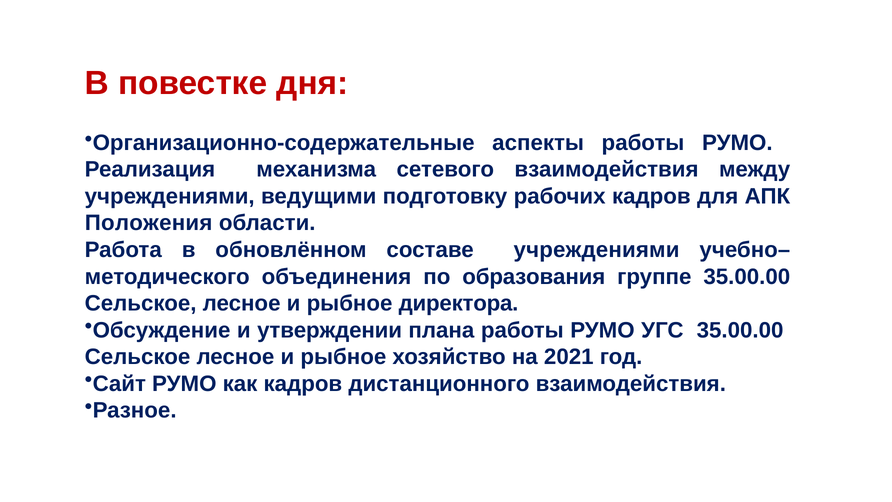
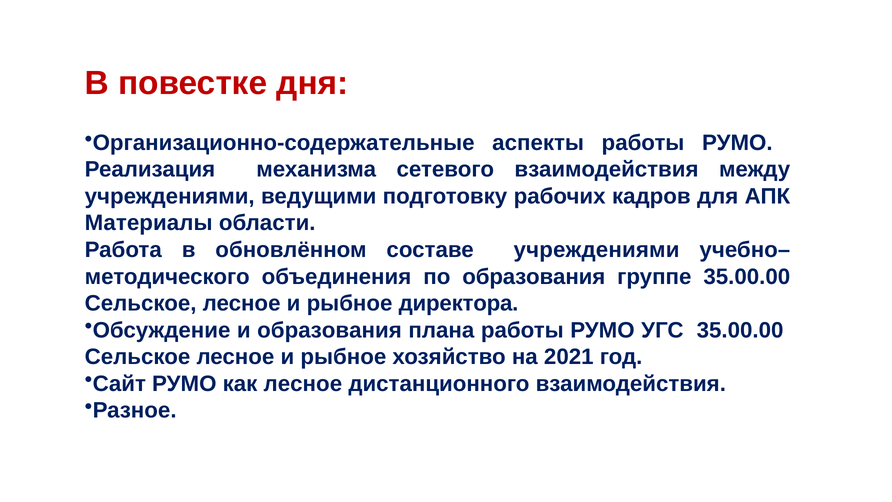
Положения: Положения -> Материалы (149, 223)
и утверждении: утверждении -> образования (330, 330)
как кадров: кадров -> лесное (303, 384)
